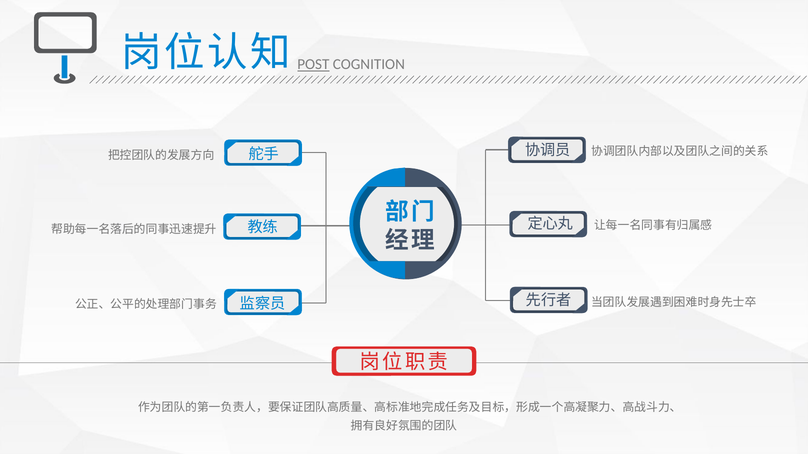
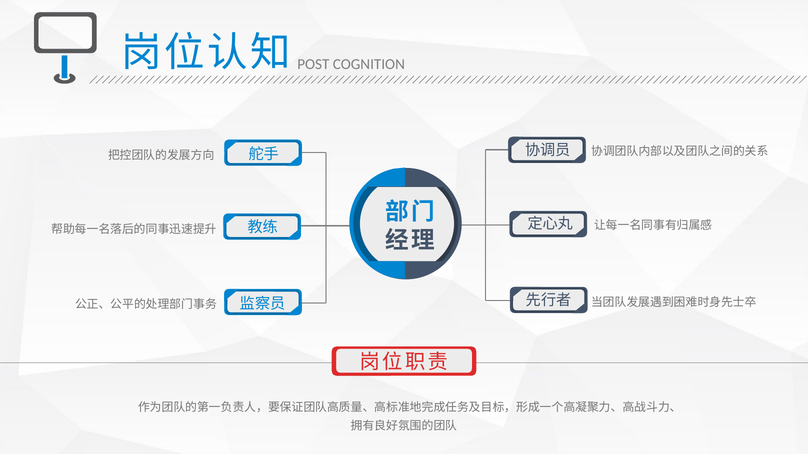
POST underline: present -> none (313, 64)
